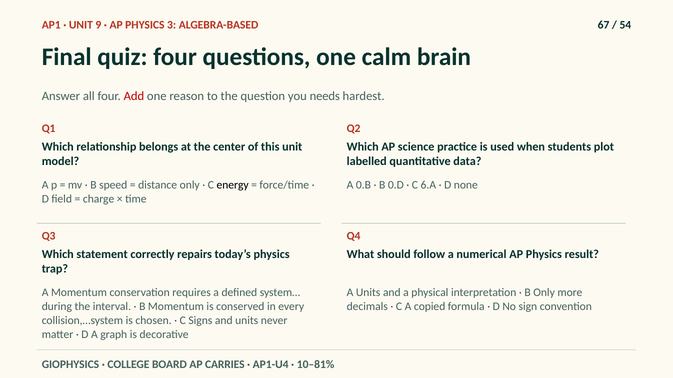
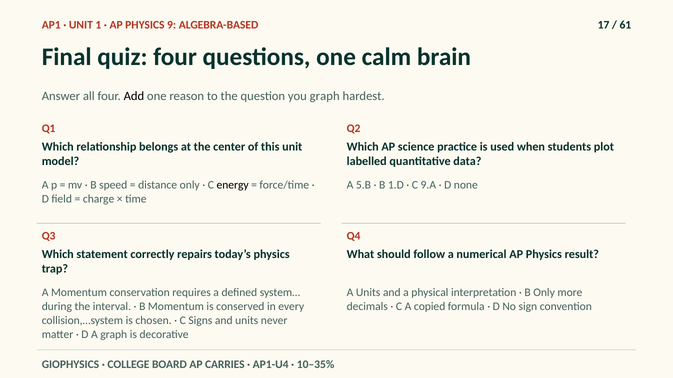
9: 9 -> 1 (98, 25)
3: 3 -> 9 (172, 25)
67: 67 -> 17 (604, 25)
54: 54 -> 61 (625, 25)
Add colour: red -> black (134, 96)
you needs: needs -> graph (325, 96)
0.B: 0.B -> 5.B (363, 185)
0.D: 0.D -> 1.D (396, 185)
6.A: 6.A -> 9.A (428, 185)
10–81%: 10–81% -> 10–35% (316, 365)
